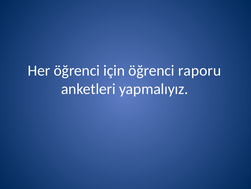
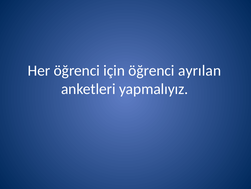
raporu: raporu -> ayrılan (200, 70)
